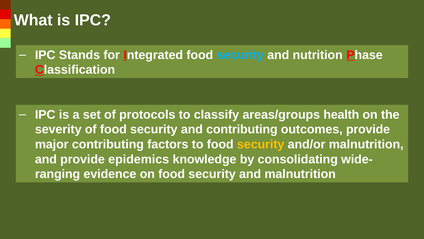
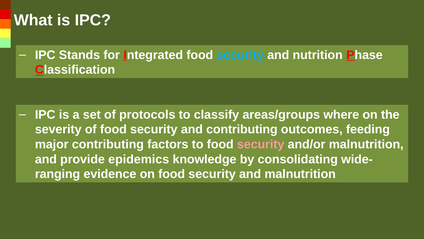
health: health -> where (341, 114)
outcomes provide: provide -> feeding (368, 129)
security colour: yellow -> pink (261, 144)
